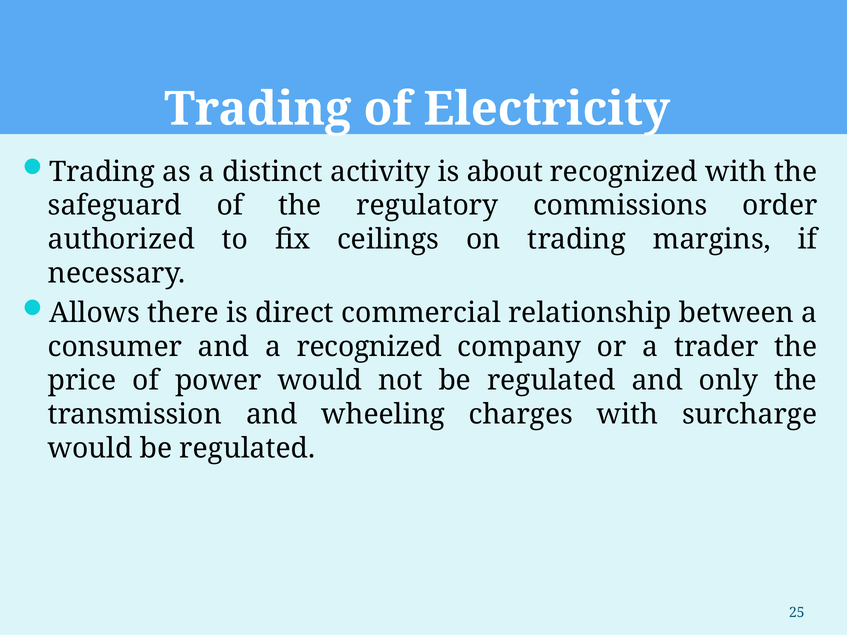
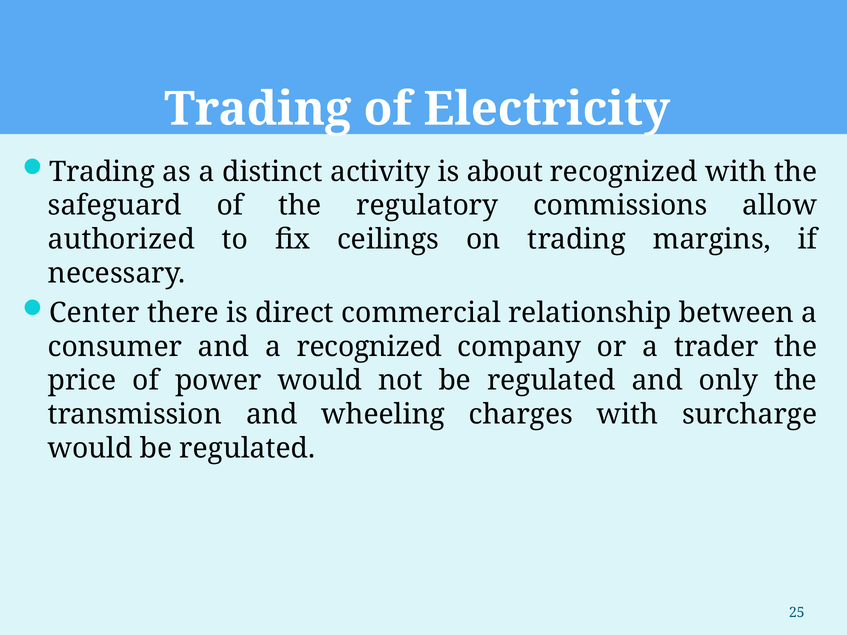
order: order -> allow (780, 206)
Allows: Allows -> Center (95, 313)
